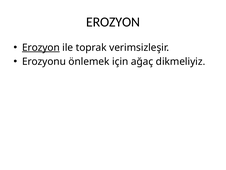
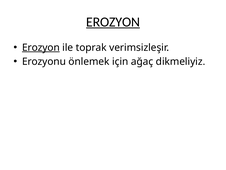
EROZYON underline: none -> present (113, 22)
